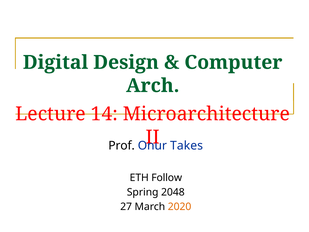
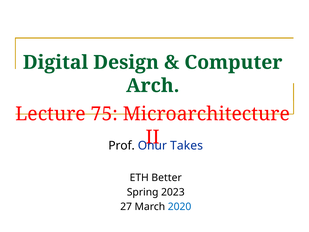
14: 14 -> 75 (104, 114)
Follow: Follow -> Better (167, 178)
2048: 2048 -> 2023 (173, 192)
2020 colour: orange -> blue (180, 206)
